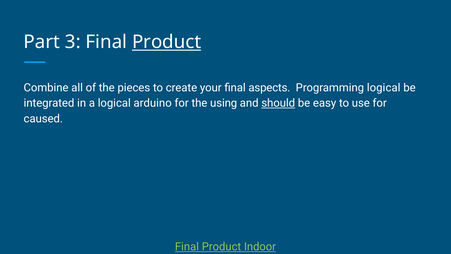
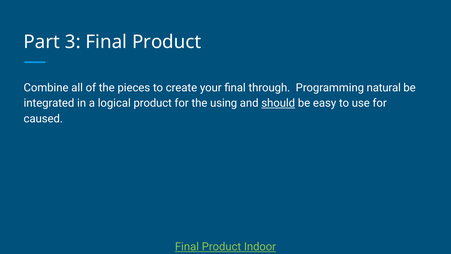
Product underline: present -> none (167, 42)
aspects: aspects -> through (269, 88)
Programming logical: logical -> natural (384, 88)
logical arduino: arduino -> product (153, 103)
